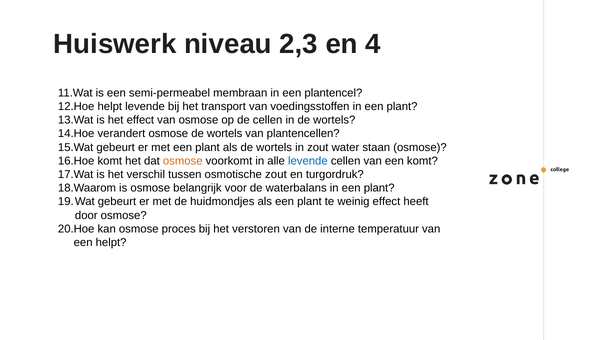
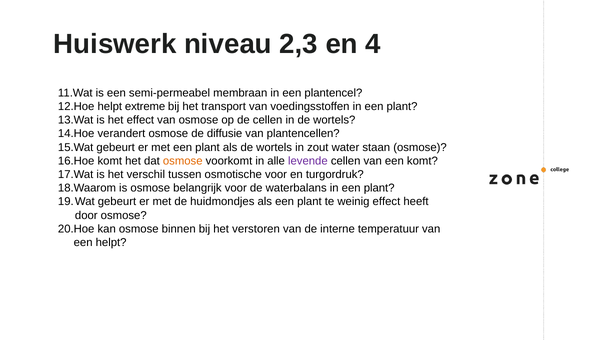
helpt levende: levende -> extreme (145, 106)
osmose de wortels: wortels -> diffusie (225, 134)
levende colour: blue -> purple (308, 161)
osmotische zout: zout -> voor (276, 174)
proces: proces -> binnen (179, 229)
